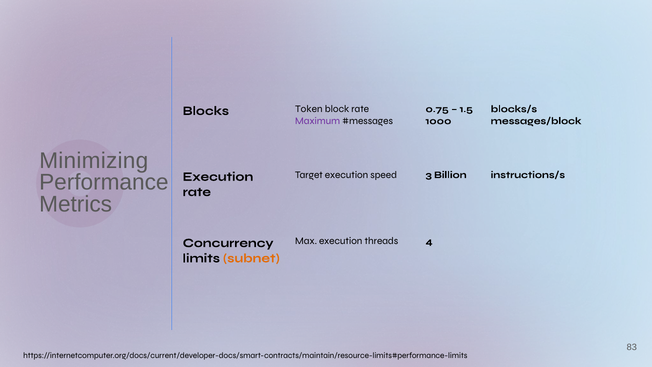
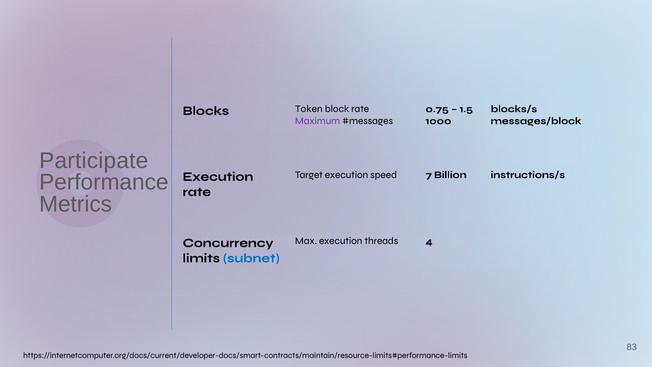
Minimizing: Minimizing -> Participate (94, 161)
3: 3 -> 7 (429, 175)
subnet colour: orange -> blue (251, 258)
